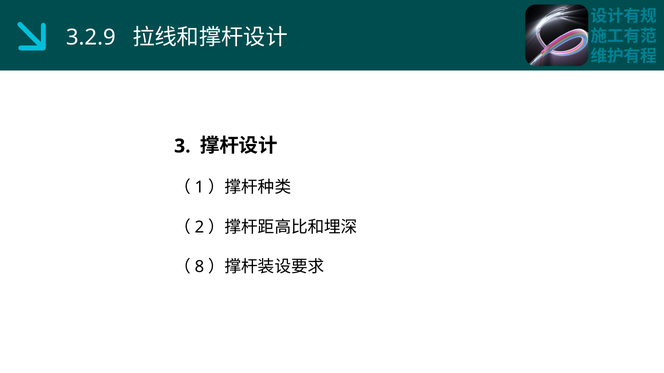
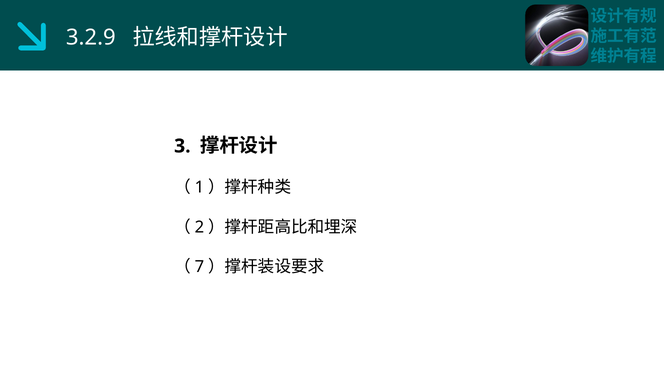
8: 8 -> 7 (199, 267)
